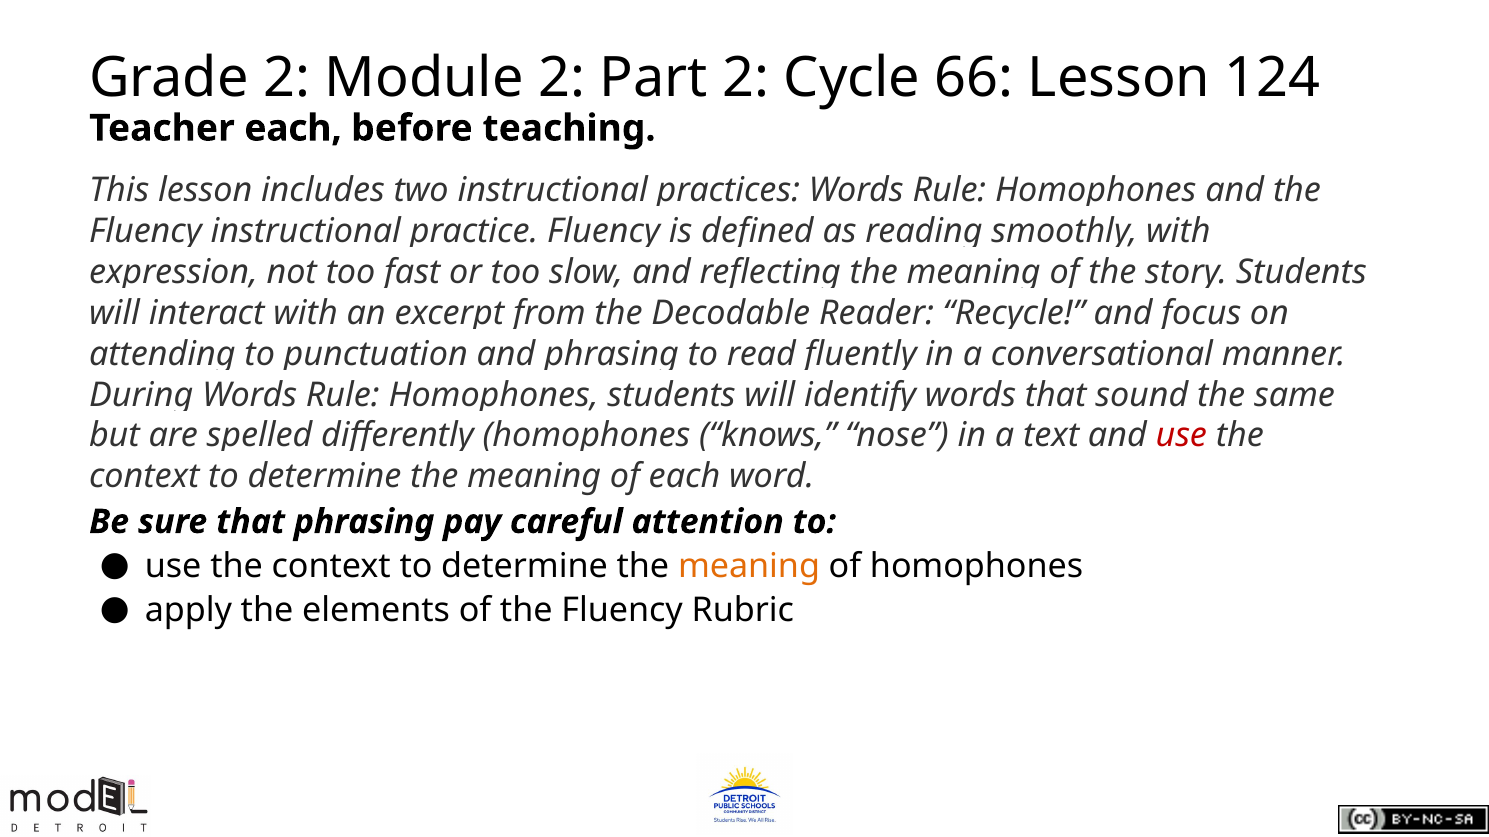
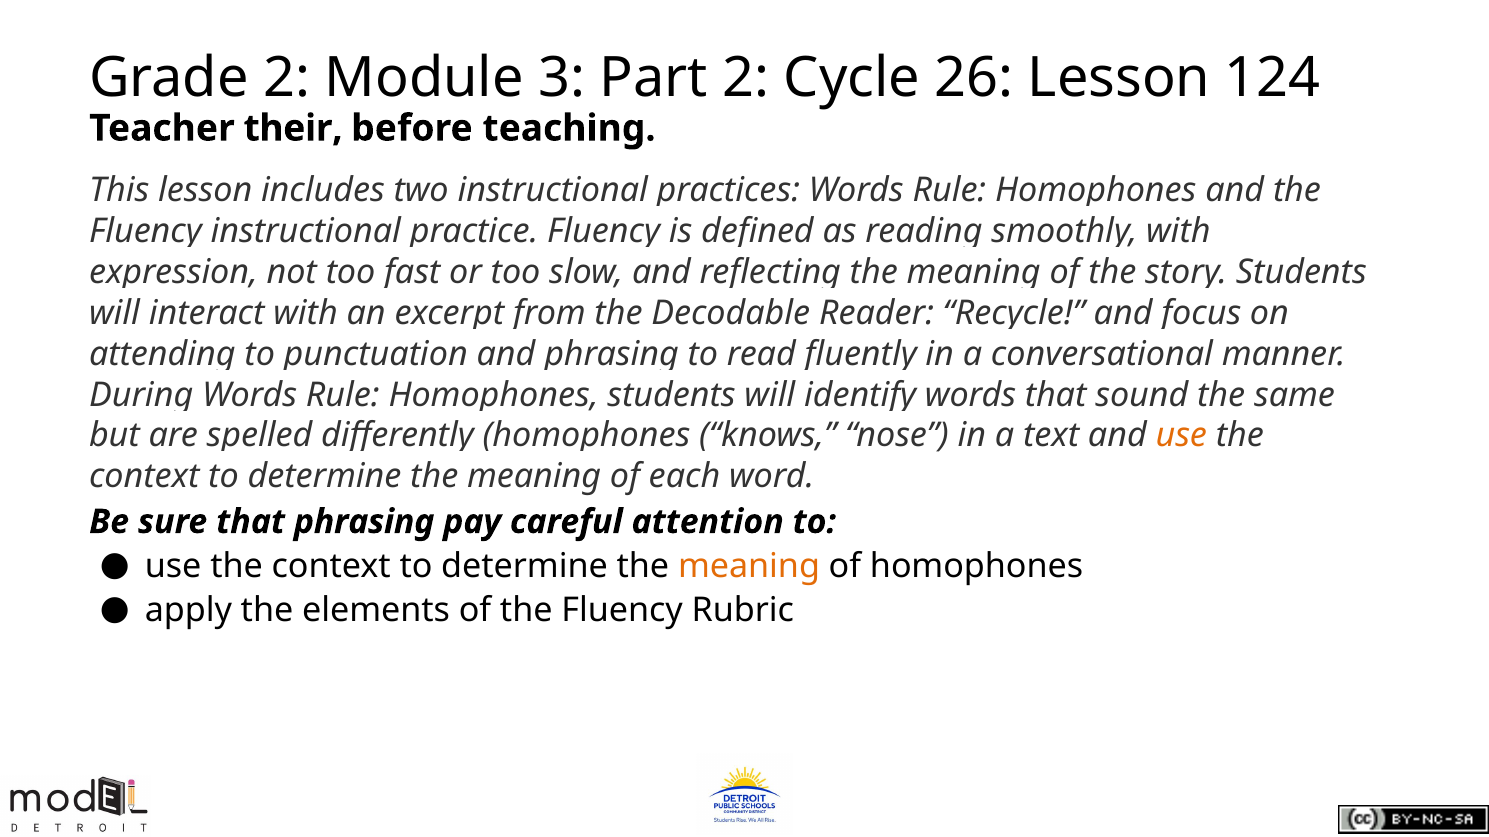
Module 2: 2 -> 3 (562, 78)
66: 66 -> 26 (974, 78)
Teacher each: each -> their (293, 128)
use colour: red -> orange (1181, 436)
